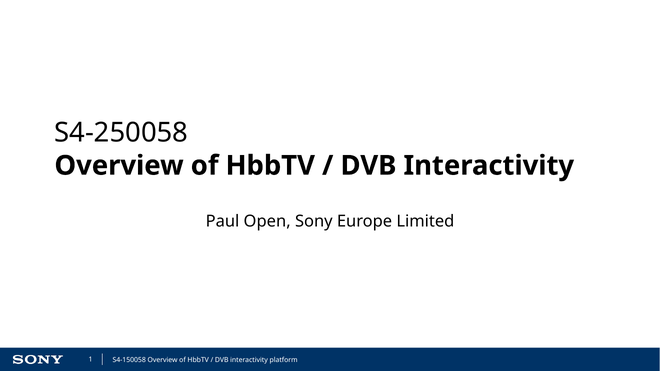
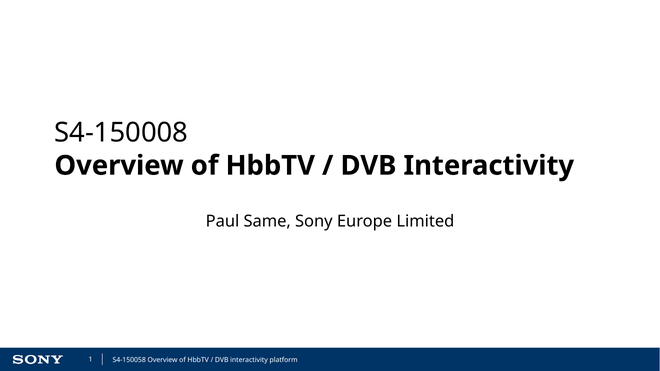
S4-250058: S4-250058 -> S4-150008 (121, 133)
Open: Open -> Same (267, 221)
